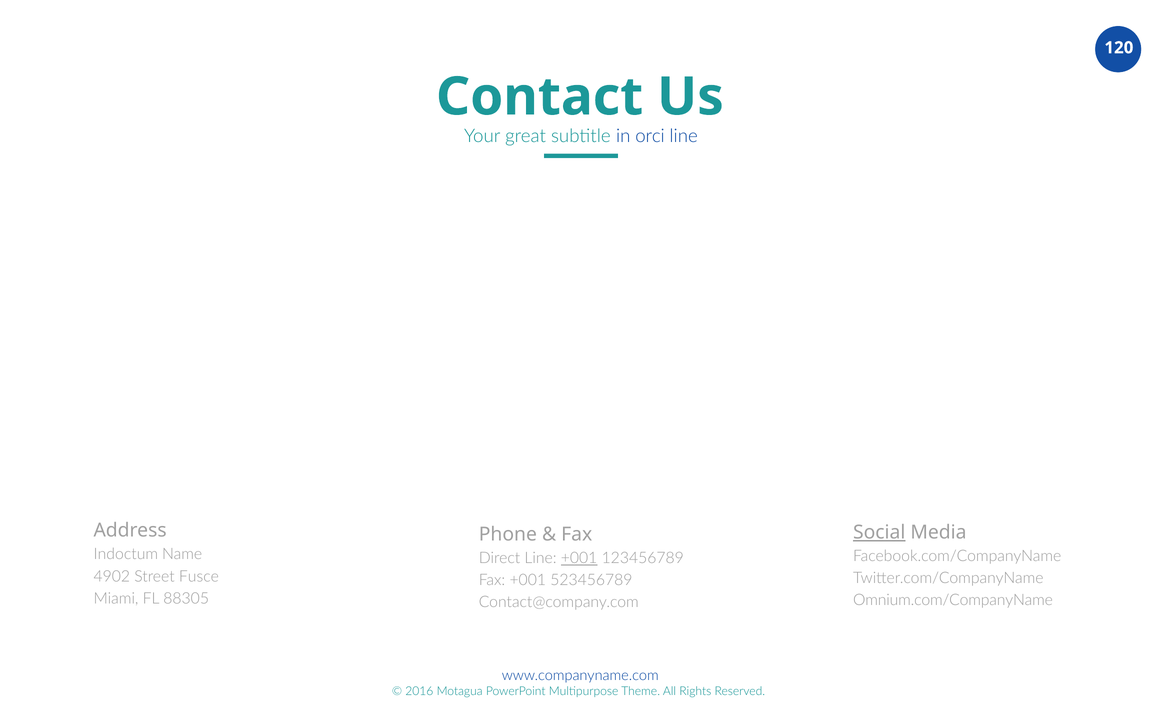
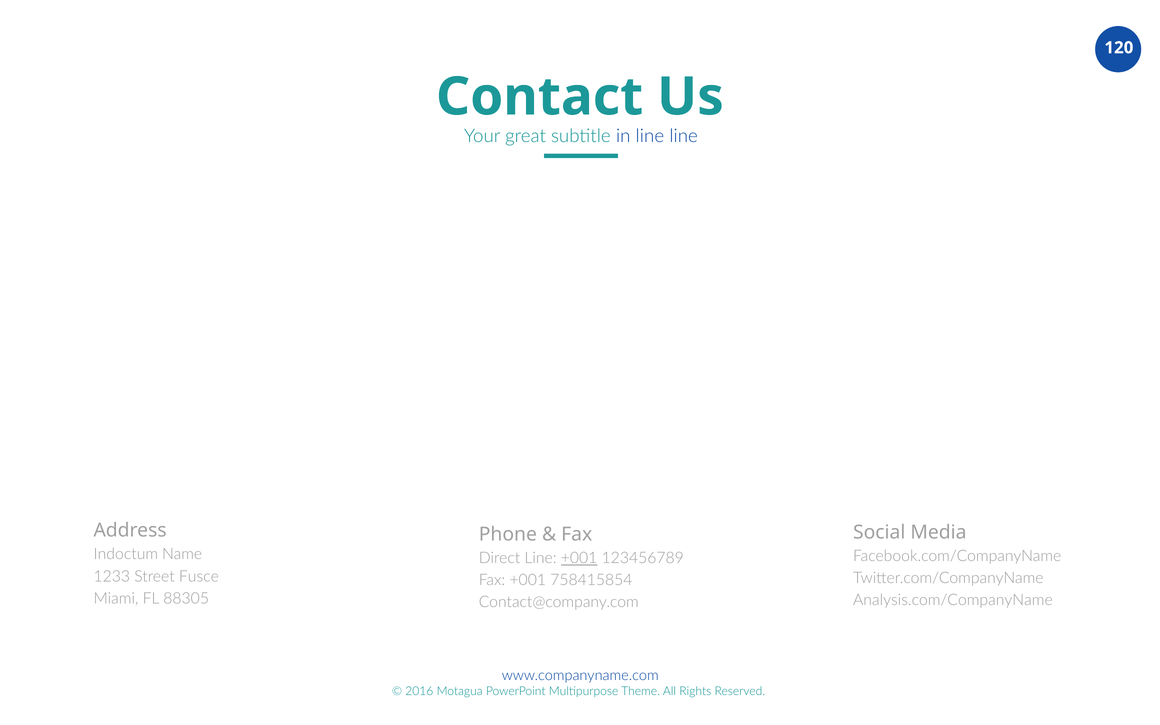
orci: orci -> line (650, 136)
Social underline: present -> none (879, 532)
4902: 4902 -> 1233 (112, 576)
523456789: 523456789 -> 758415854 (591, 580)
Omnium.com/CompanyName: Omnium.com/CompanyName -> Analysis.com/CompanyName (953, 600)
